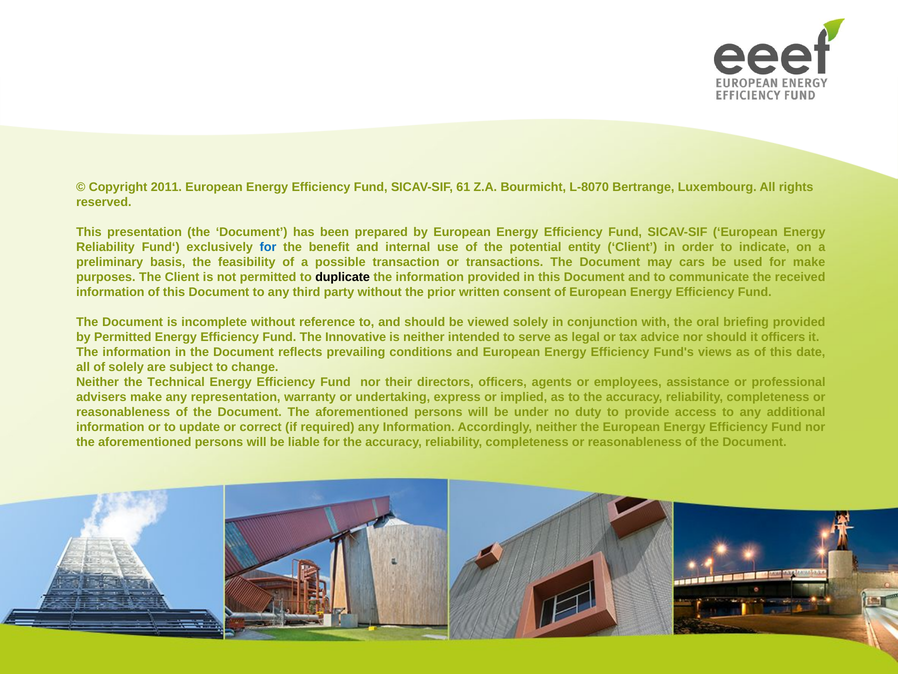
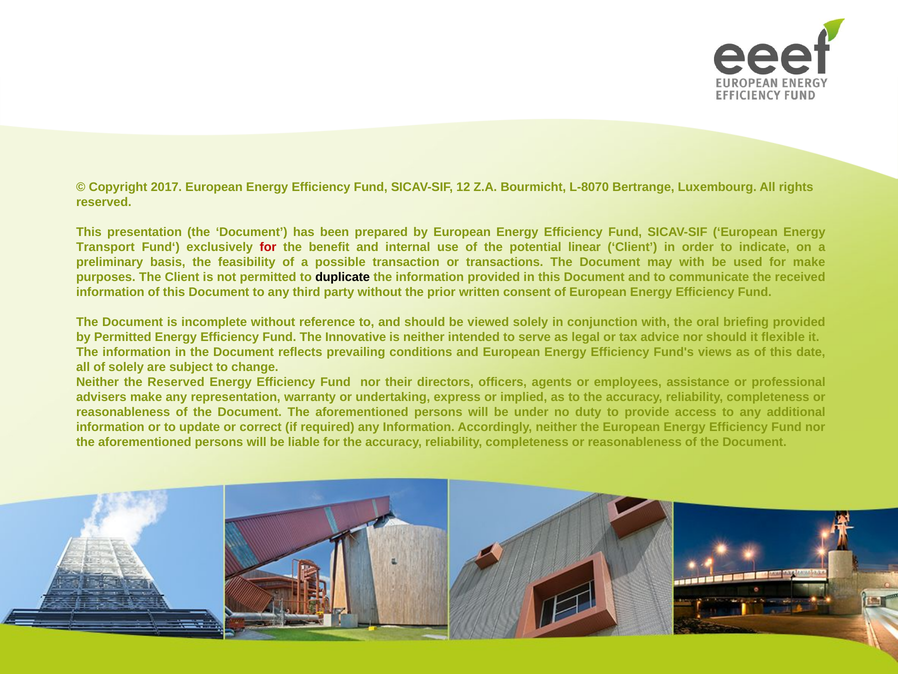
2011: 2011 -> 2017 (166, 187)
61: 61 -> 12 (463, 187)
Reliability: Reliability -> Transport (105, 247)
for colour: blue -> red (268, 247)
entity: entity -> linear (584, 247)
may cars: cars -> with (692, 262)
it officers: officers -> flexible (783, 337)
the Technical: Technical -> Reserved (176, 382)
